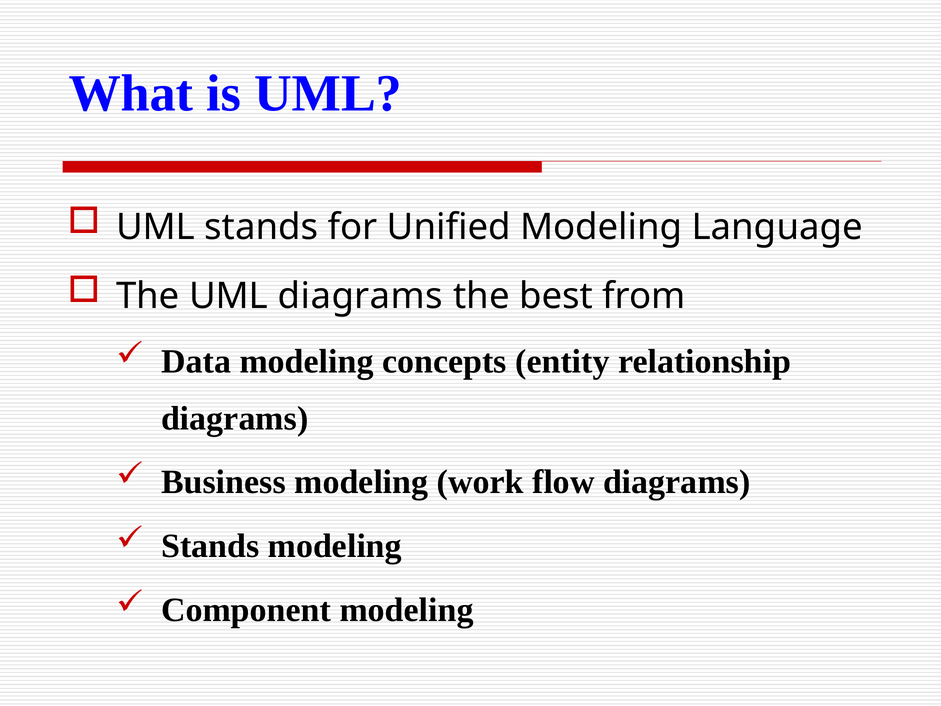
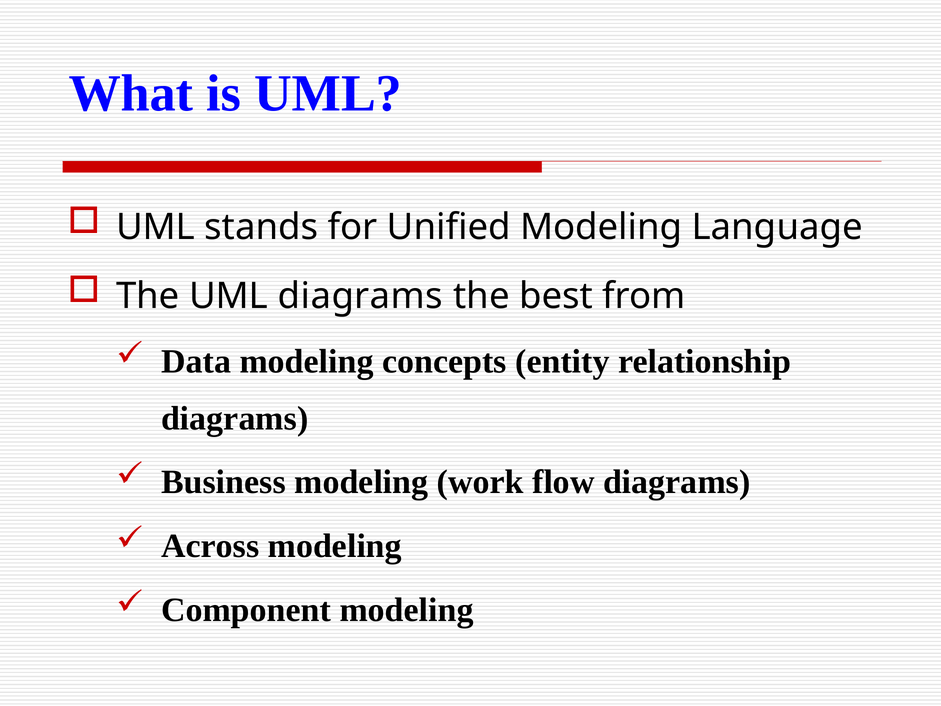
Stands: Stands -> Across (210, 546)
